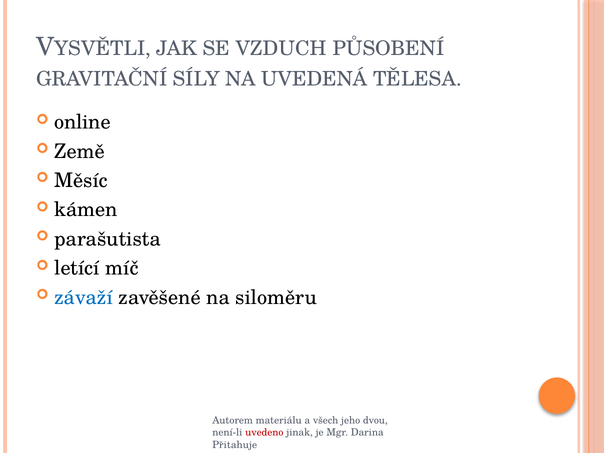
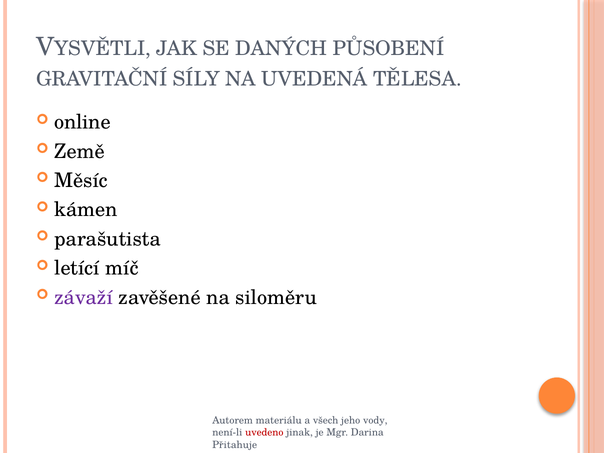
VZDUCH: VZDUCH -> DANÝCH (281, 49)
závaží colour: blue -> purple (84, 297)
dvou: dvou -> vody (375, 421)
